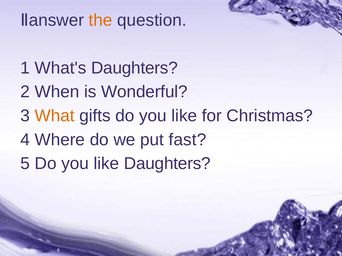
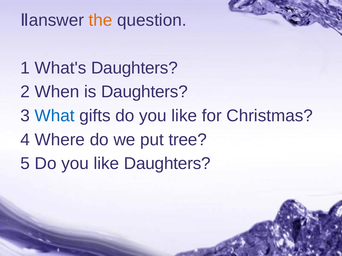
is Wonderful: Wonderful -> Daughters (144, 92)
What colour: orange -> blue (55, 116)
fast: fast -> tree (188, 140)
